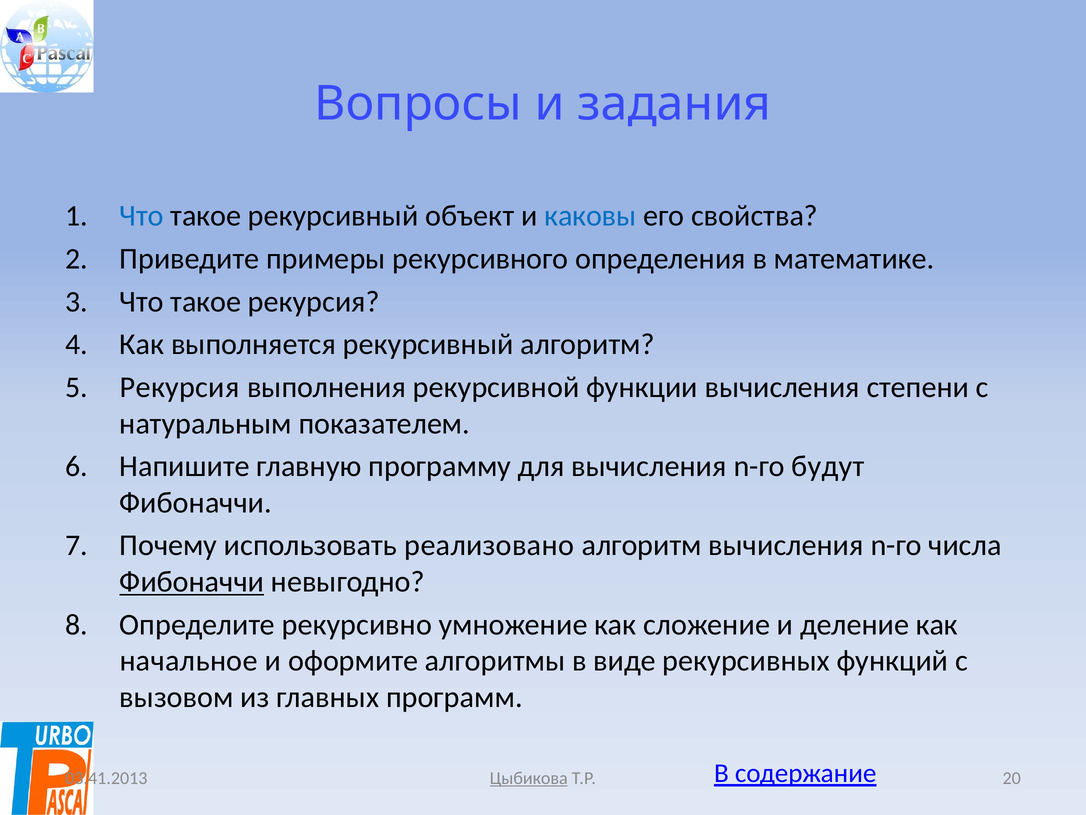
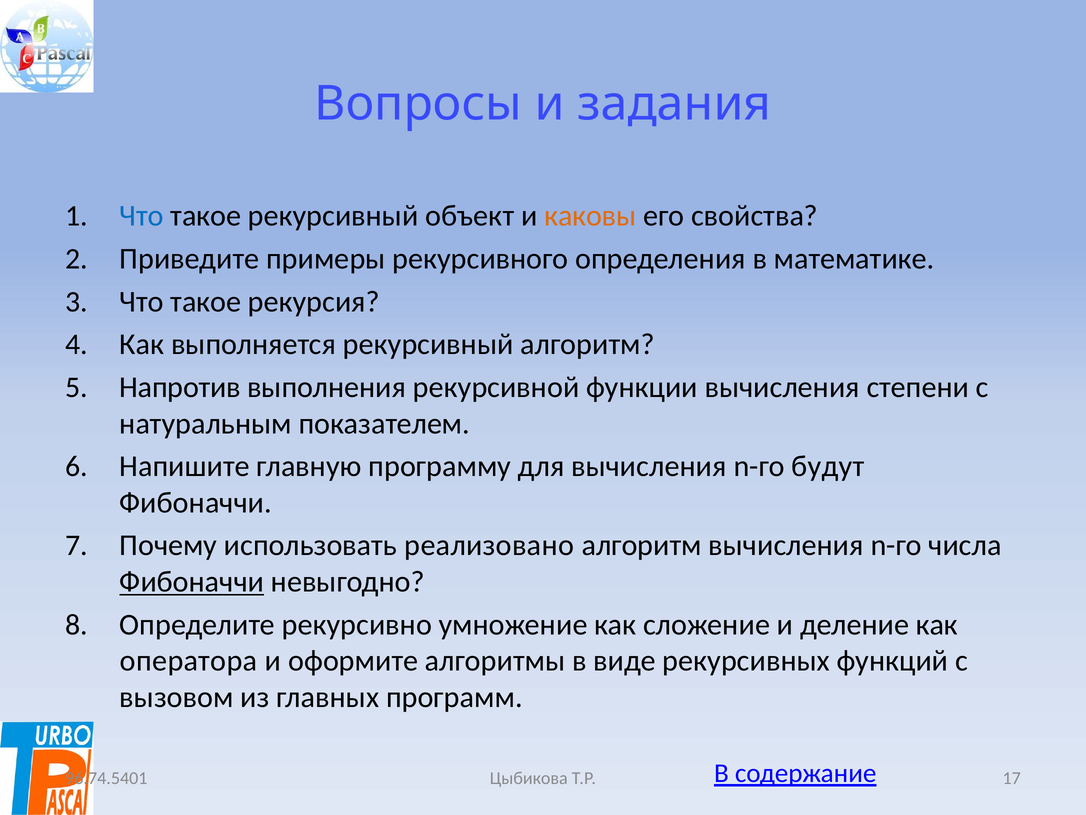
каковы colour: blue -> orange (590, 216)
Рекурсия: Рекурсия -> Напротив (180, 387)
начальное: начальное -> оператора (189, 660)
Цыбикова underline: present -> none (529, 778)
20: 20 -> 17 (1012, 778)
03.41.2013: 03.41.2013 -> 96.74.5401 (106, 778)
